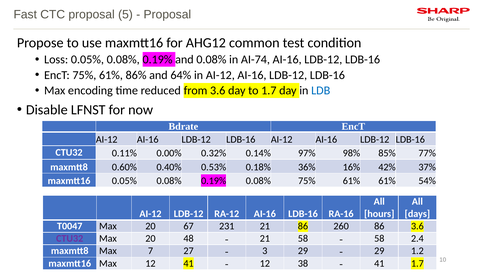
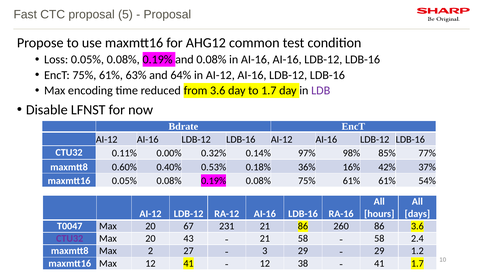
in AI-74: AI-74 -> AI-16 (255, 59)
86%: 86% -> 63% (136, 75)
LDB colour: blue -> purple (321, 91)
48: 48 -> 43 (189, 238)
7: 7 -> 2 (150, 251)
